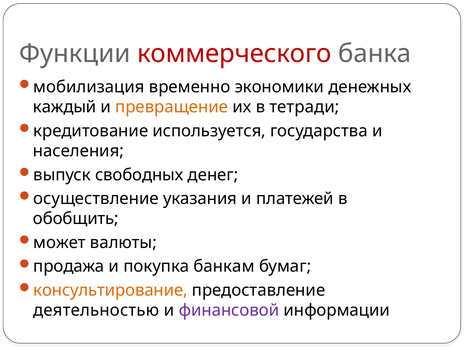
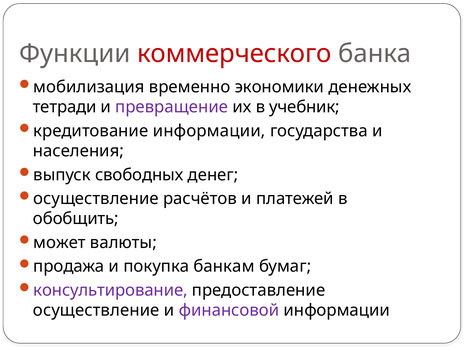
каждый: каждый -> тетради (65, 107)
превращение colour: orange -> purple (172, 107)
тетради: тетради -> учебник (305, 107)
кредитование используется: используется -> информации (209, 131)
указания: указания -> расчётов (200, 199)
консультирование colour: orange -> purple (110, 290)
деятельностью: деятельностью -> осуществление (96, 310)
